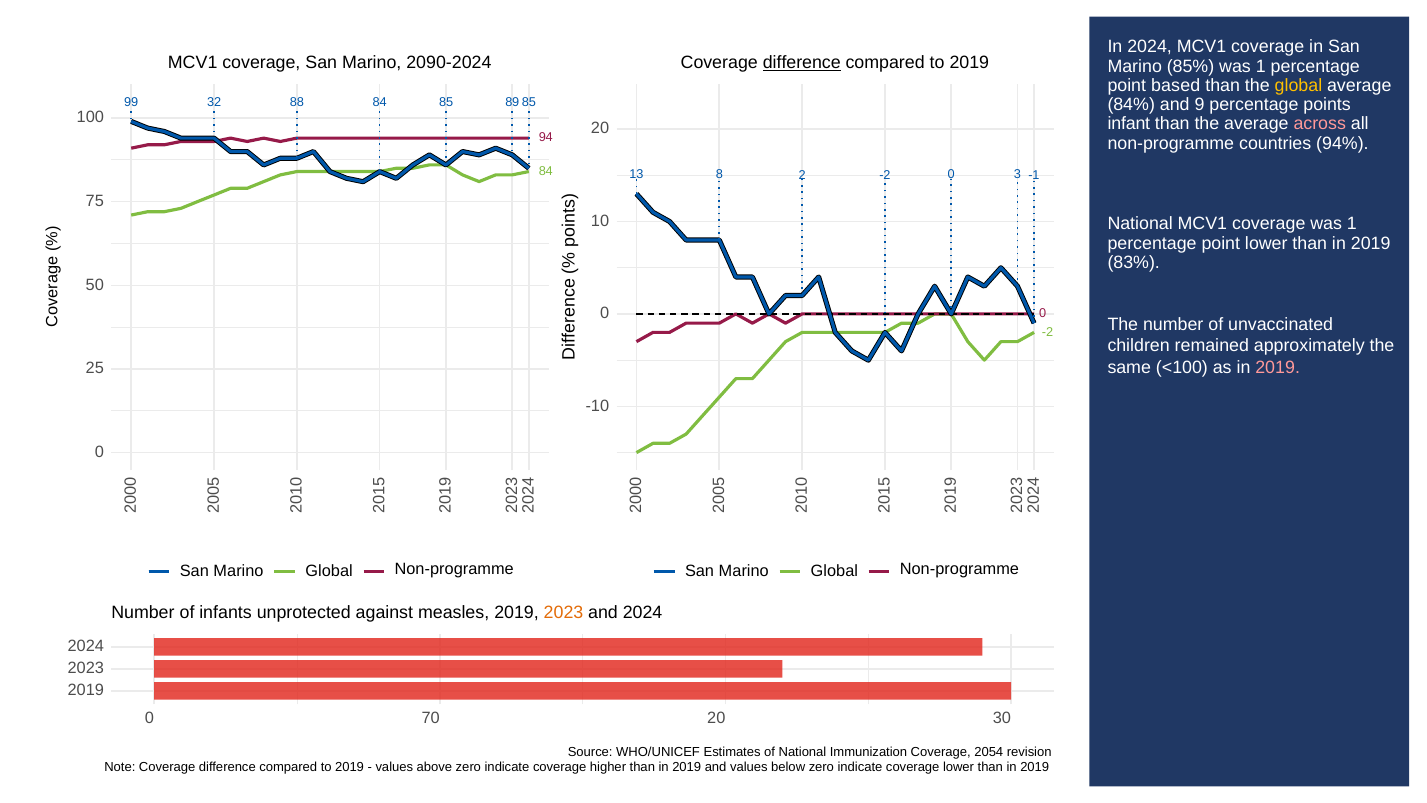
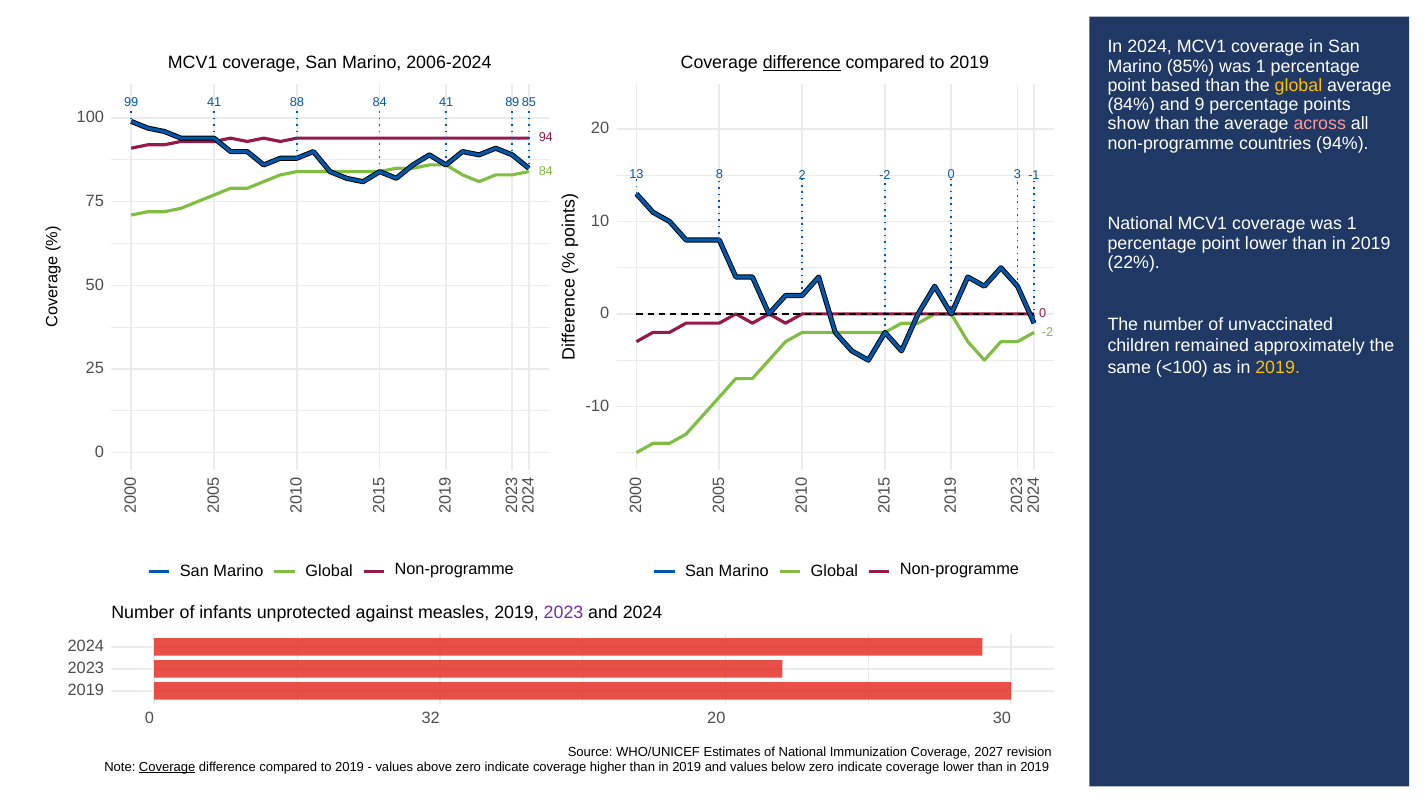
2090-2024: 2090-2024 -> 2006-2024 (449, 63)
99 32: 32 -> 41 (214, 102)
84 85: 85 -> 41 (446, 102)
infant: infant -> show (1129, 124)
83%: 83% -> 22% (1134, 262)
2019 colour: pink -> yellow (1278, 367)
2023 colour: orange -> purple (564, 613)
70: 70 -> 32 (431, 718)
2054: 2054 -> 2027 (989, 752)
Coverage underline: none -> present (167, 766)
